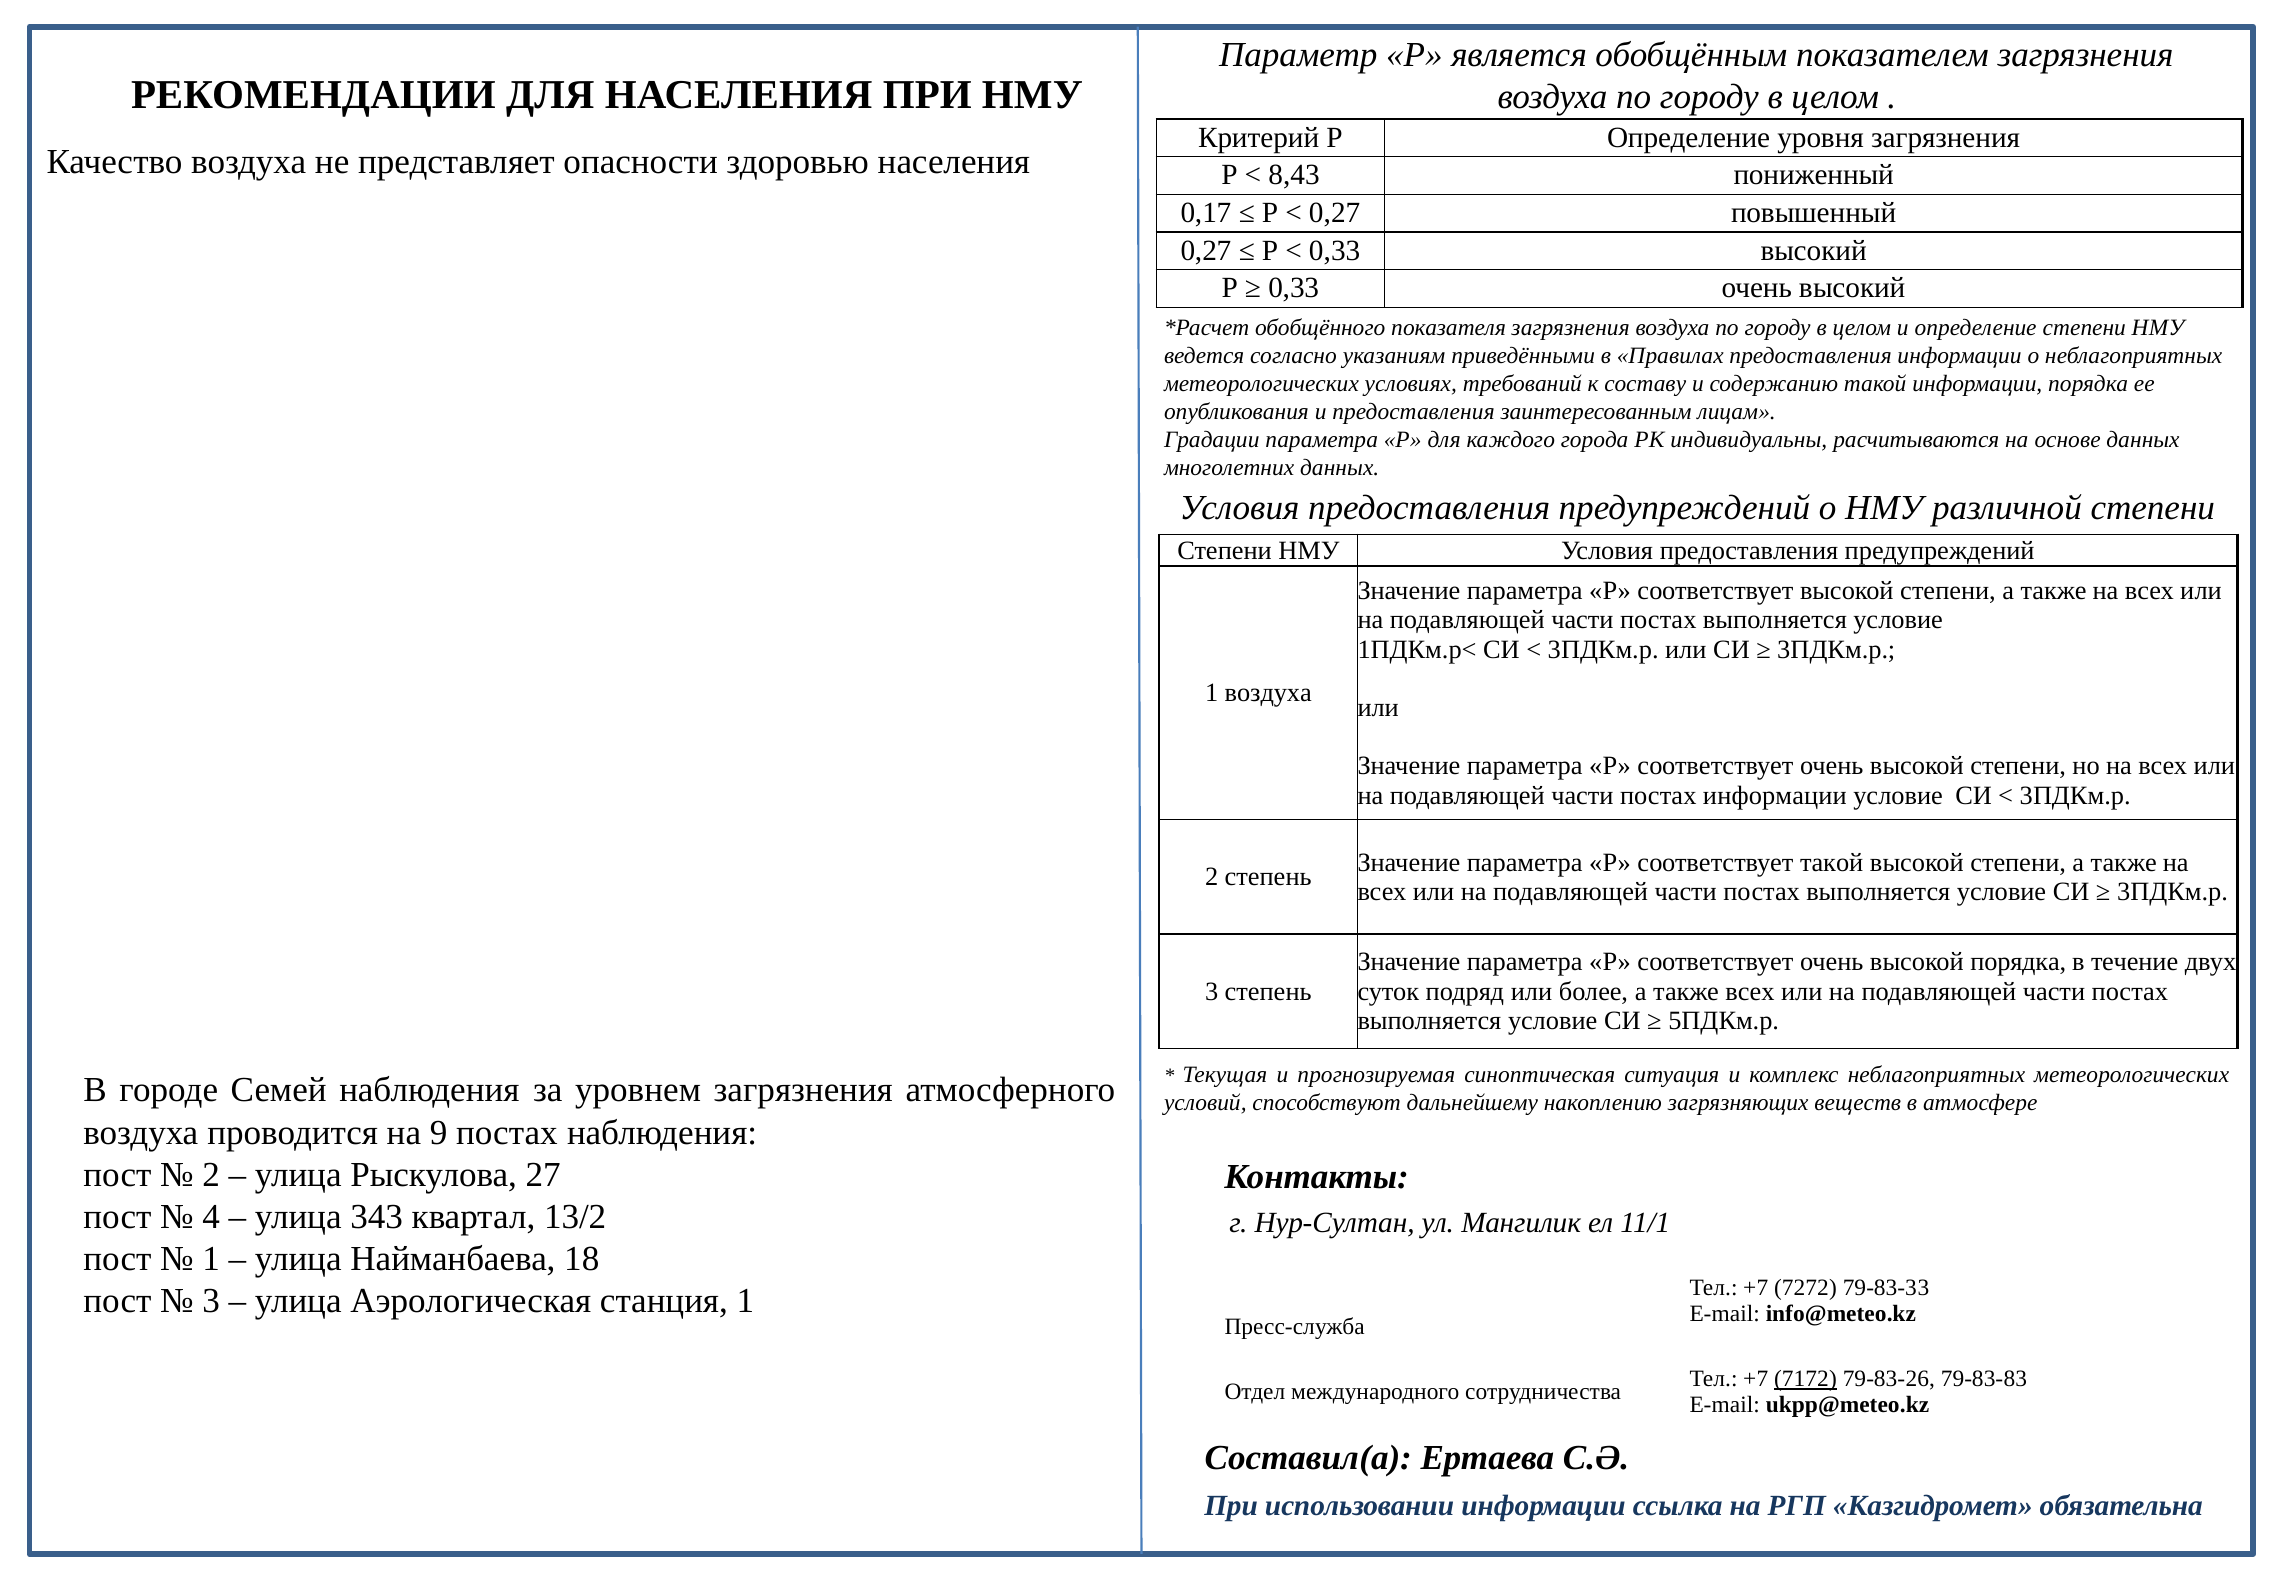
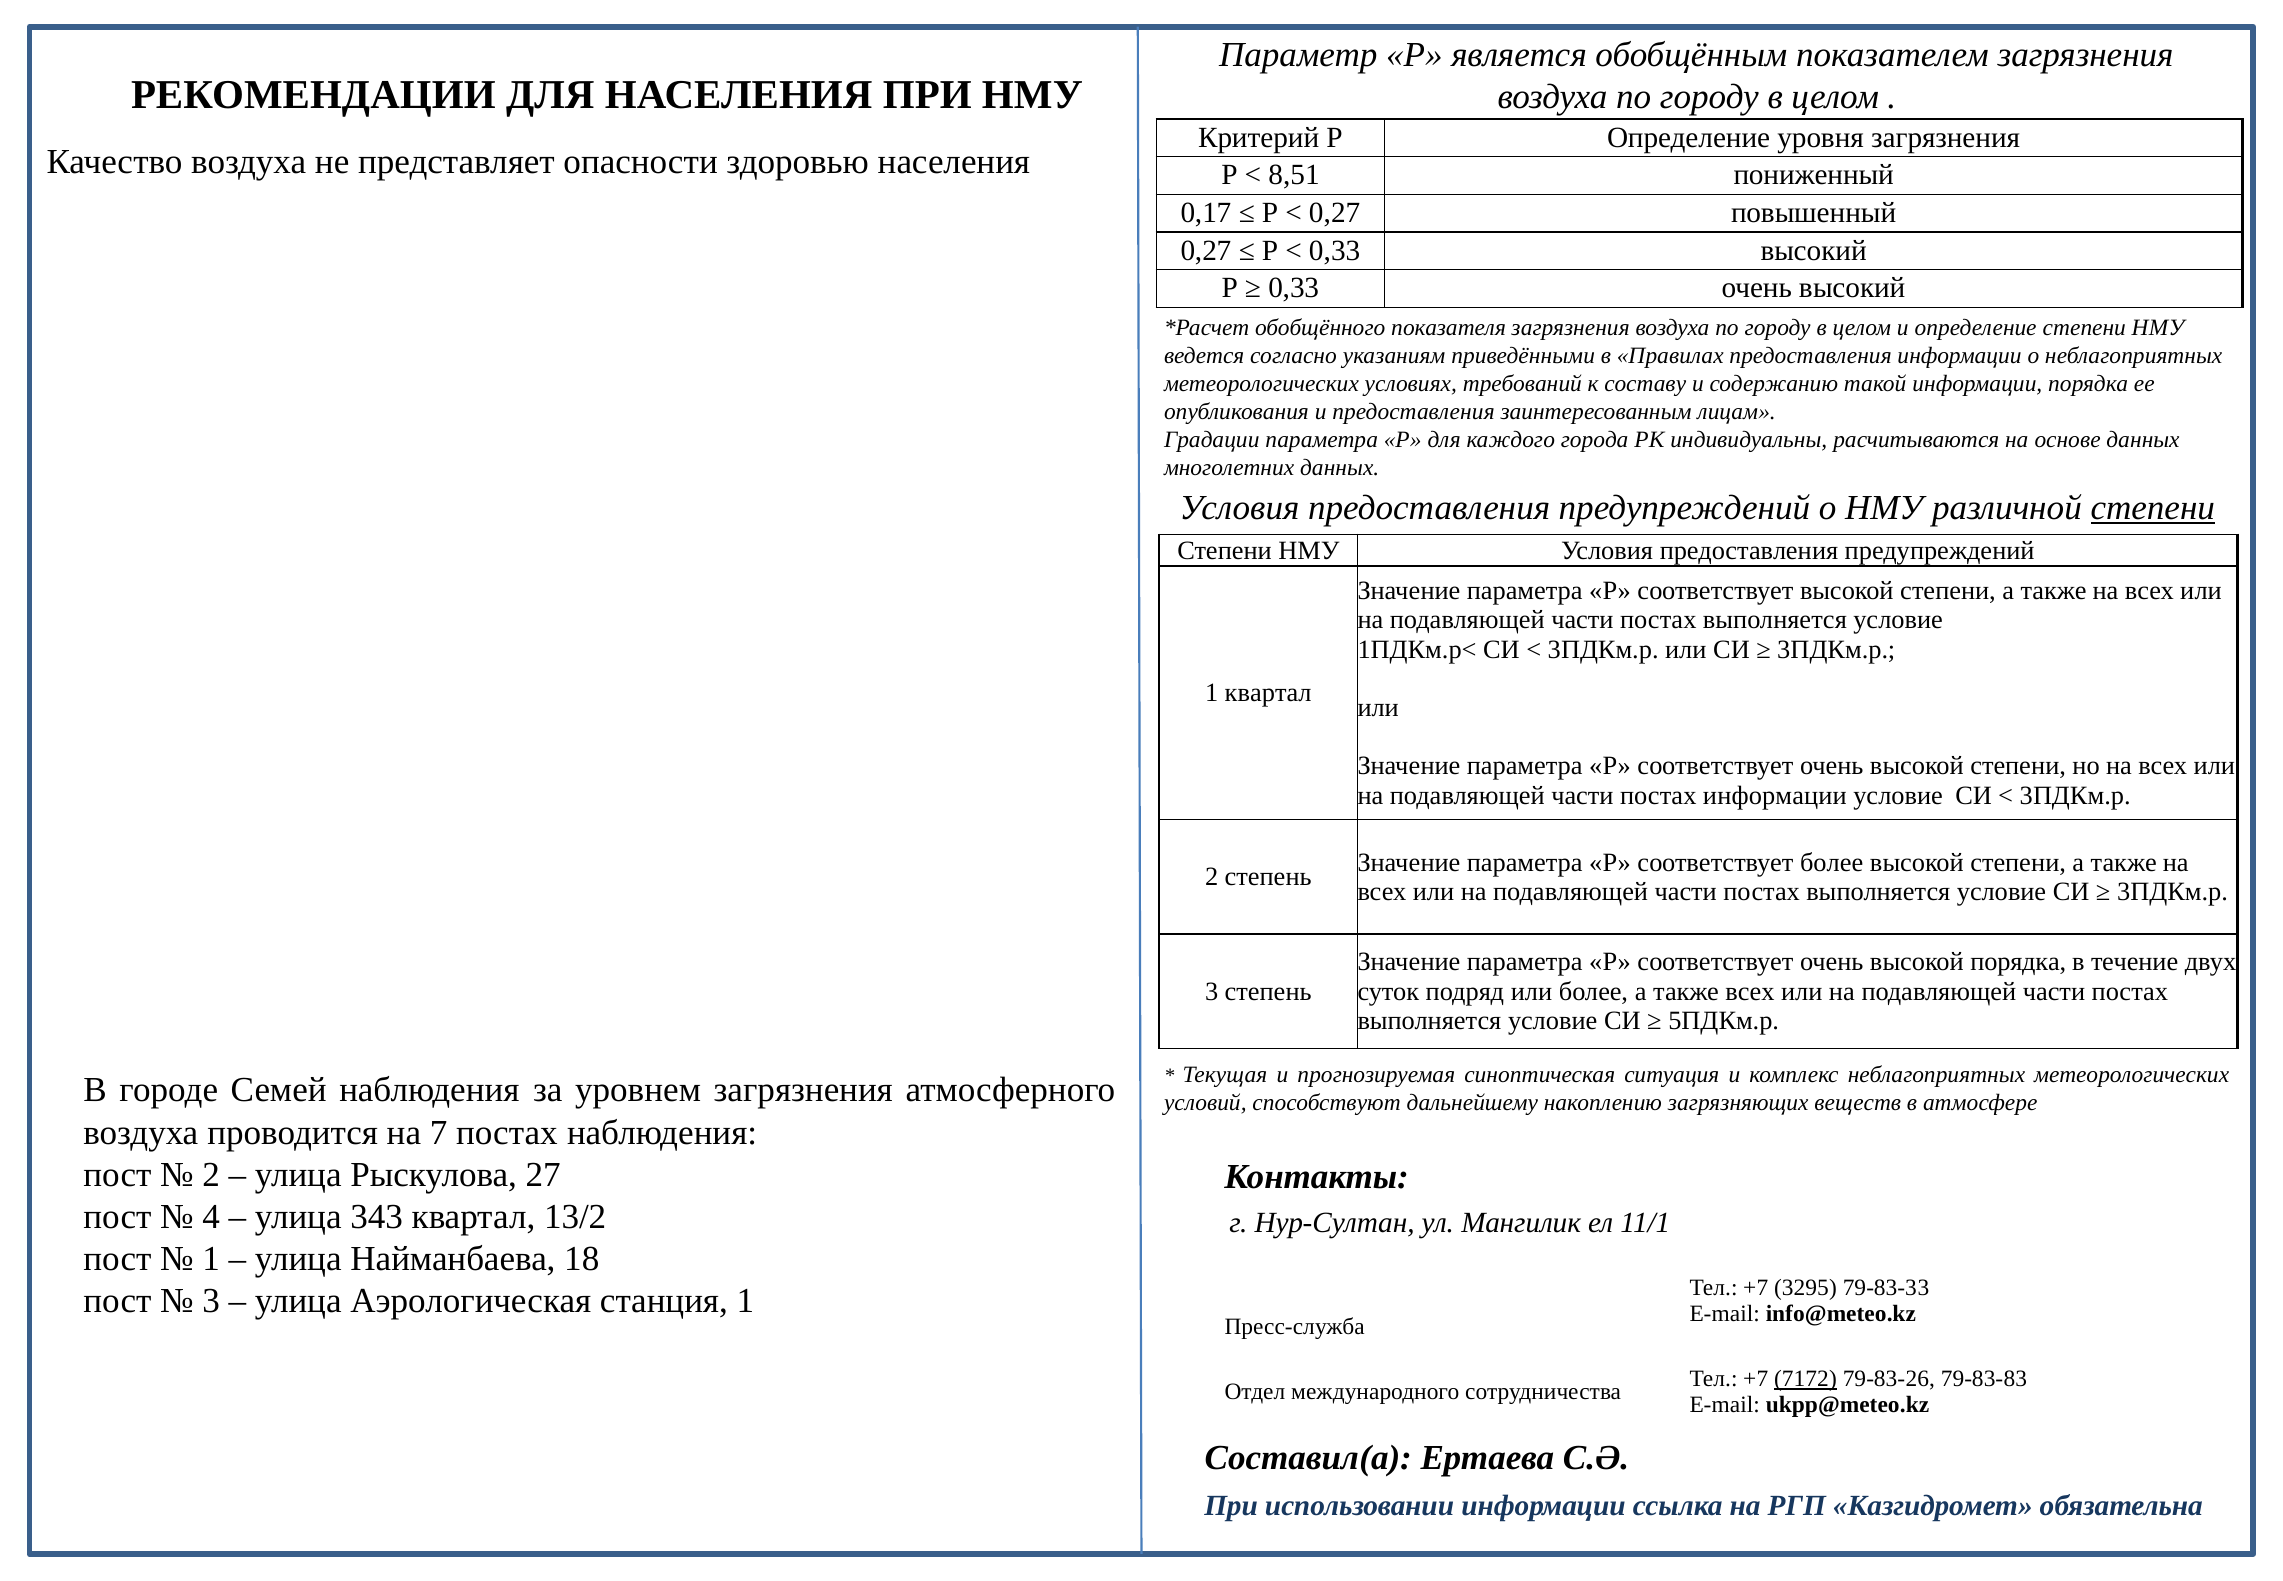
8,43: 8,43 -> 8,51 (1294, 175)
степени underline: none -> present (2153, 508)
1 воздуха: воздуха -> квартал (1268, 693)
соответствует такой: такой -> более (1832, 862)
9: 9 -> 7 (439, 1132)
7272: 7272 -> 3295 (1805, 1287)
